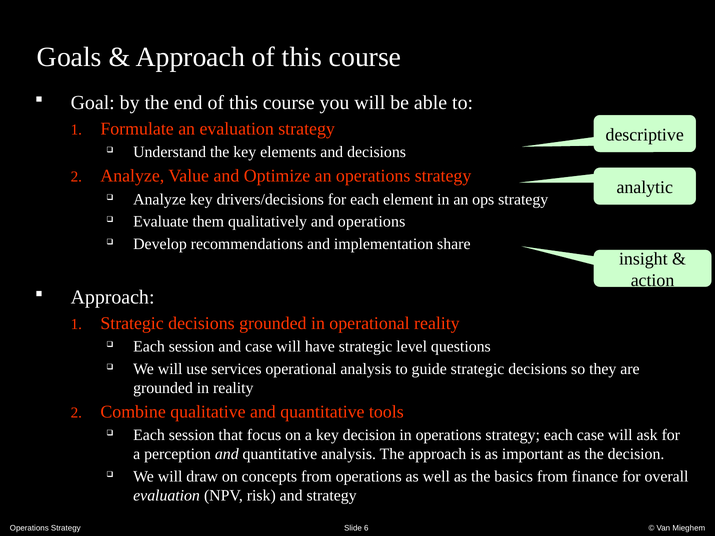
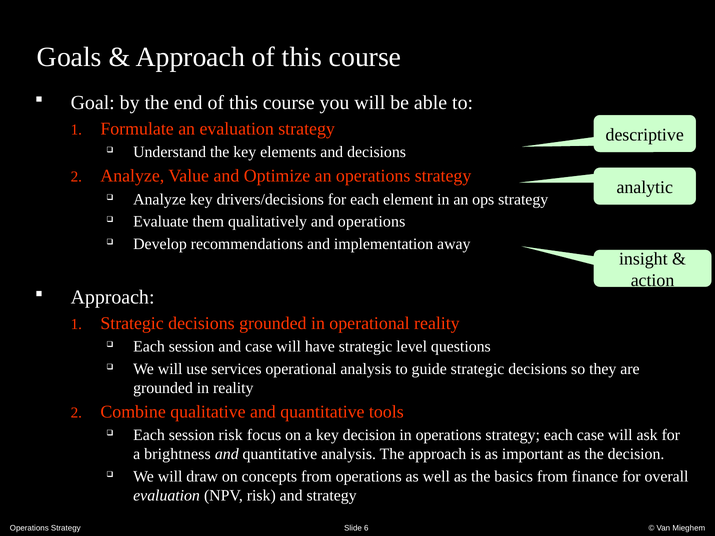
share: share -> away (454, 244)
session that: that -> risk (231, 435)
perception: perception -> brightness (177, 454)
